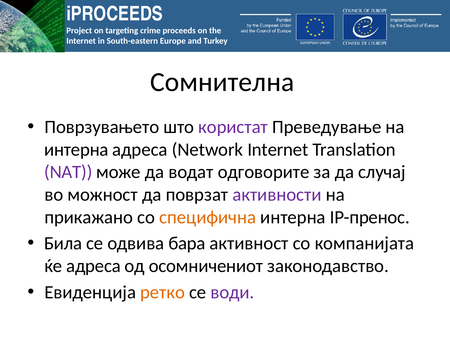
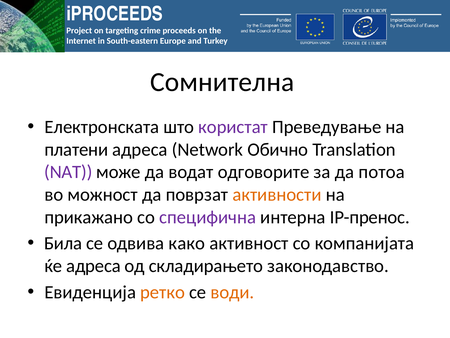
Поврзувањето: Поврзувањето -> Електронската (102, 127)
интерна: интерна -> платени (76, 149)
Network Internet: Internet -> Обично (278, 149)
случај: случај -> потоа (382, 172)
активности colour: purple -> orange (277, 194)
специфична colour: orange -> purple (208, 217)
бара: бара -> како (187, 243)
осомничениот: осомничениот -> складирањето (206, 266)
води colour: purple -> orange (232, 292)
